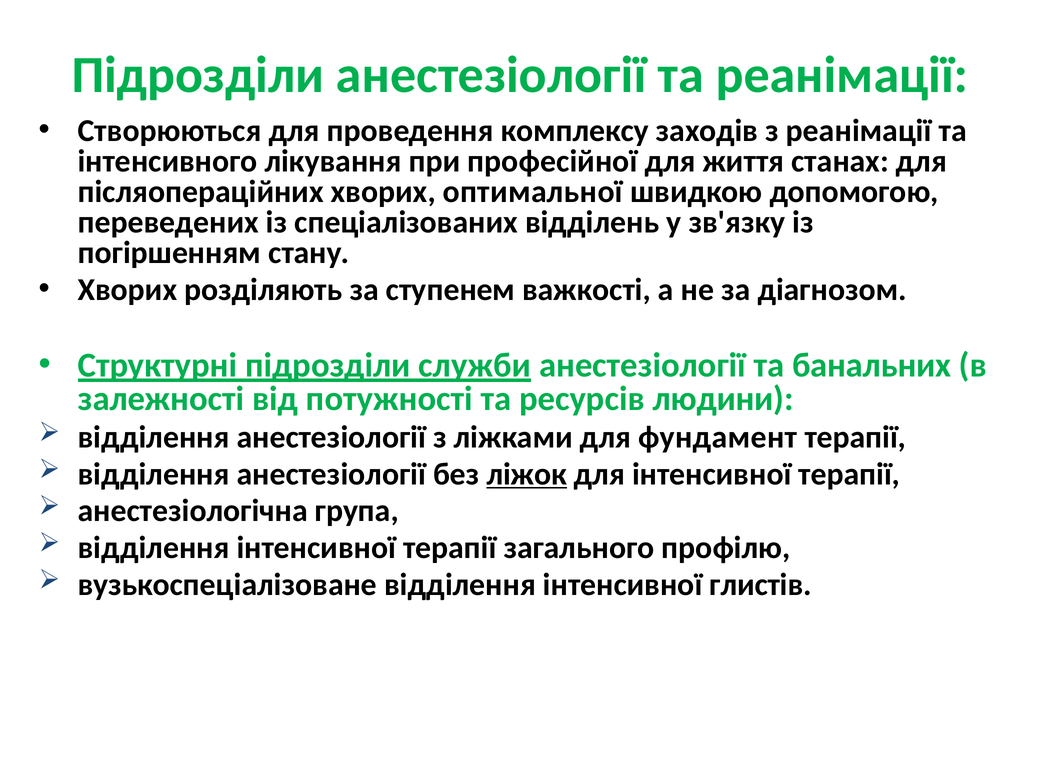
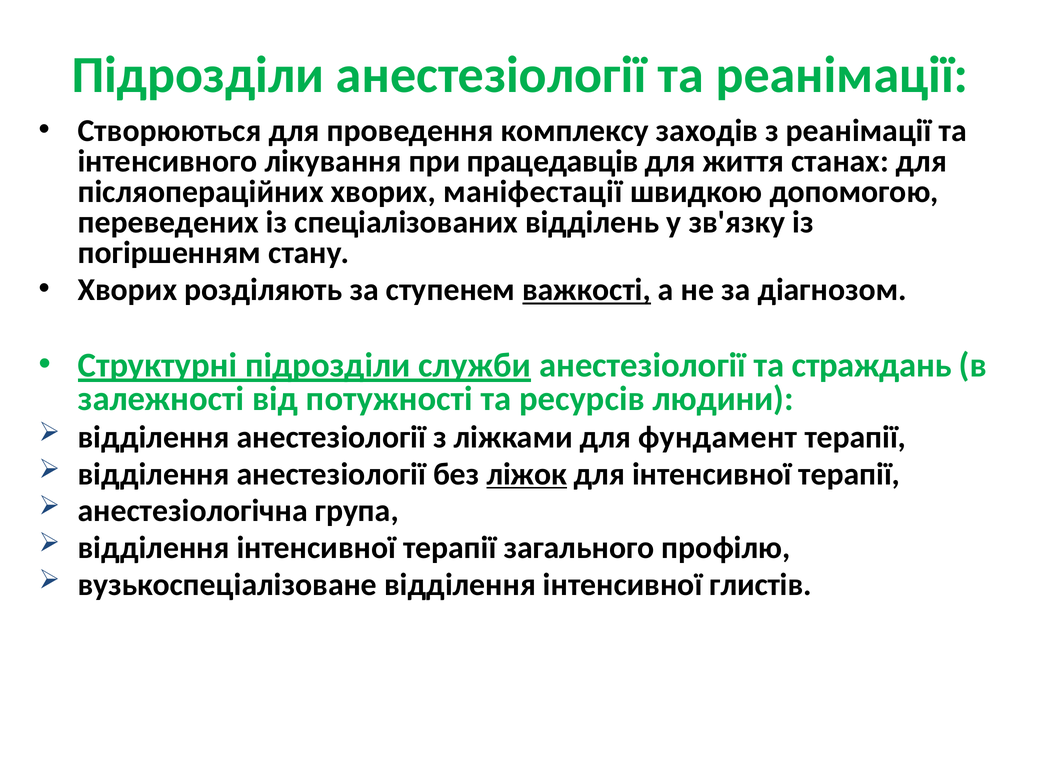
професійної: професійної -> працедавців (553, 161)
оптимальної: оптимальної -> маніфестації (533, 192)
важкості underline: none -> present (587, 290)
банальних: банальних -> страждань (872, 365)
